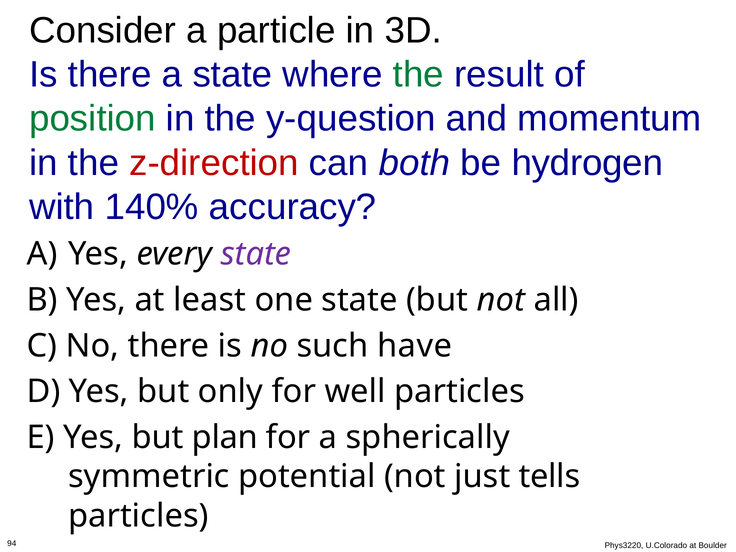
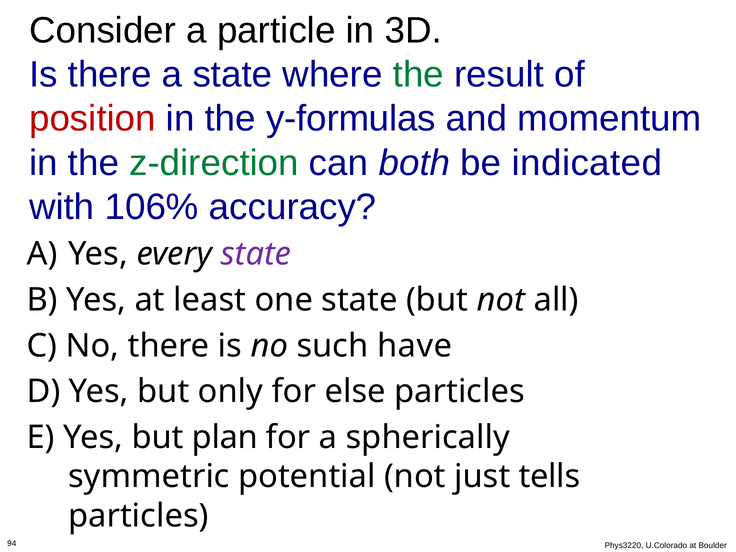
position colour: green -> red (92, 119)
y-question: y-question -> y-formulas (351, 119)
z-direction colour: red -> green (214, 163)
hydrogen: hydrogen -> indicated (587, 163)
140%: 140% -> 106% (152, 207)
well: well -> else (355, 392)
